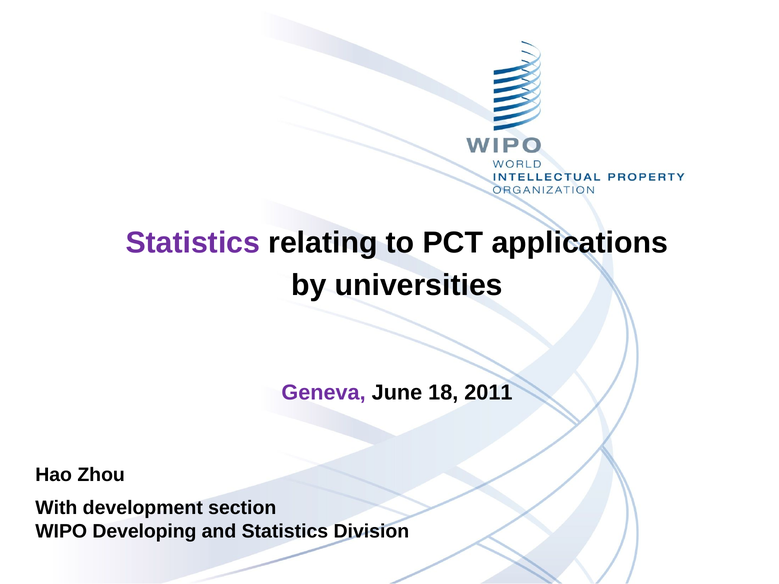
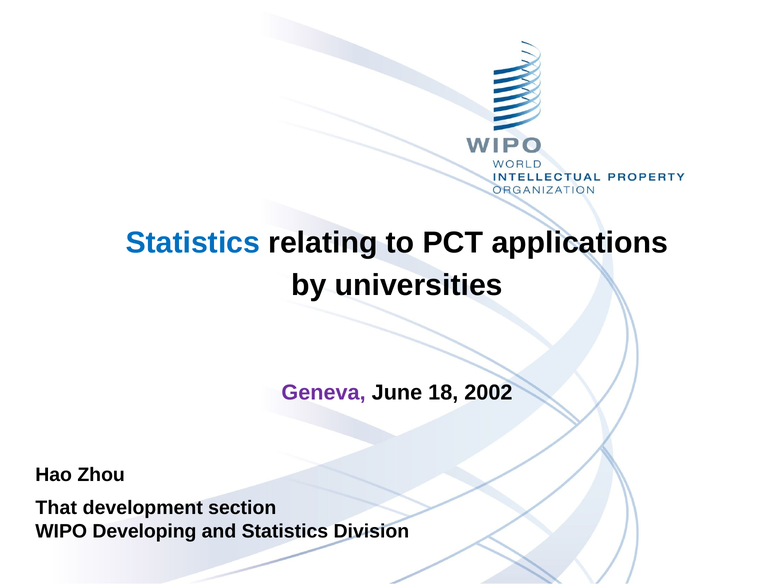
Statistics colour: purple -> blue (193, 243)
2011: 2011 -> 2002 (488, 393)
With: With -> That (56, 508)
